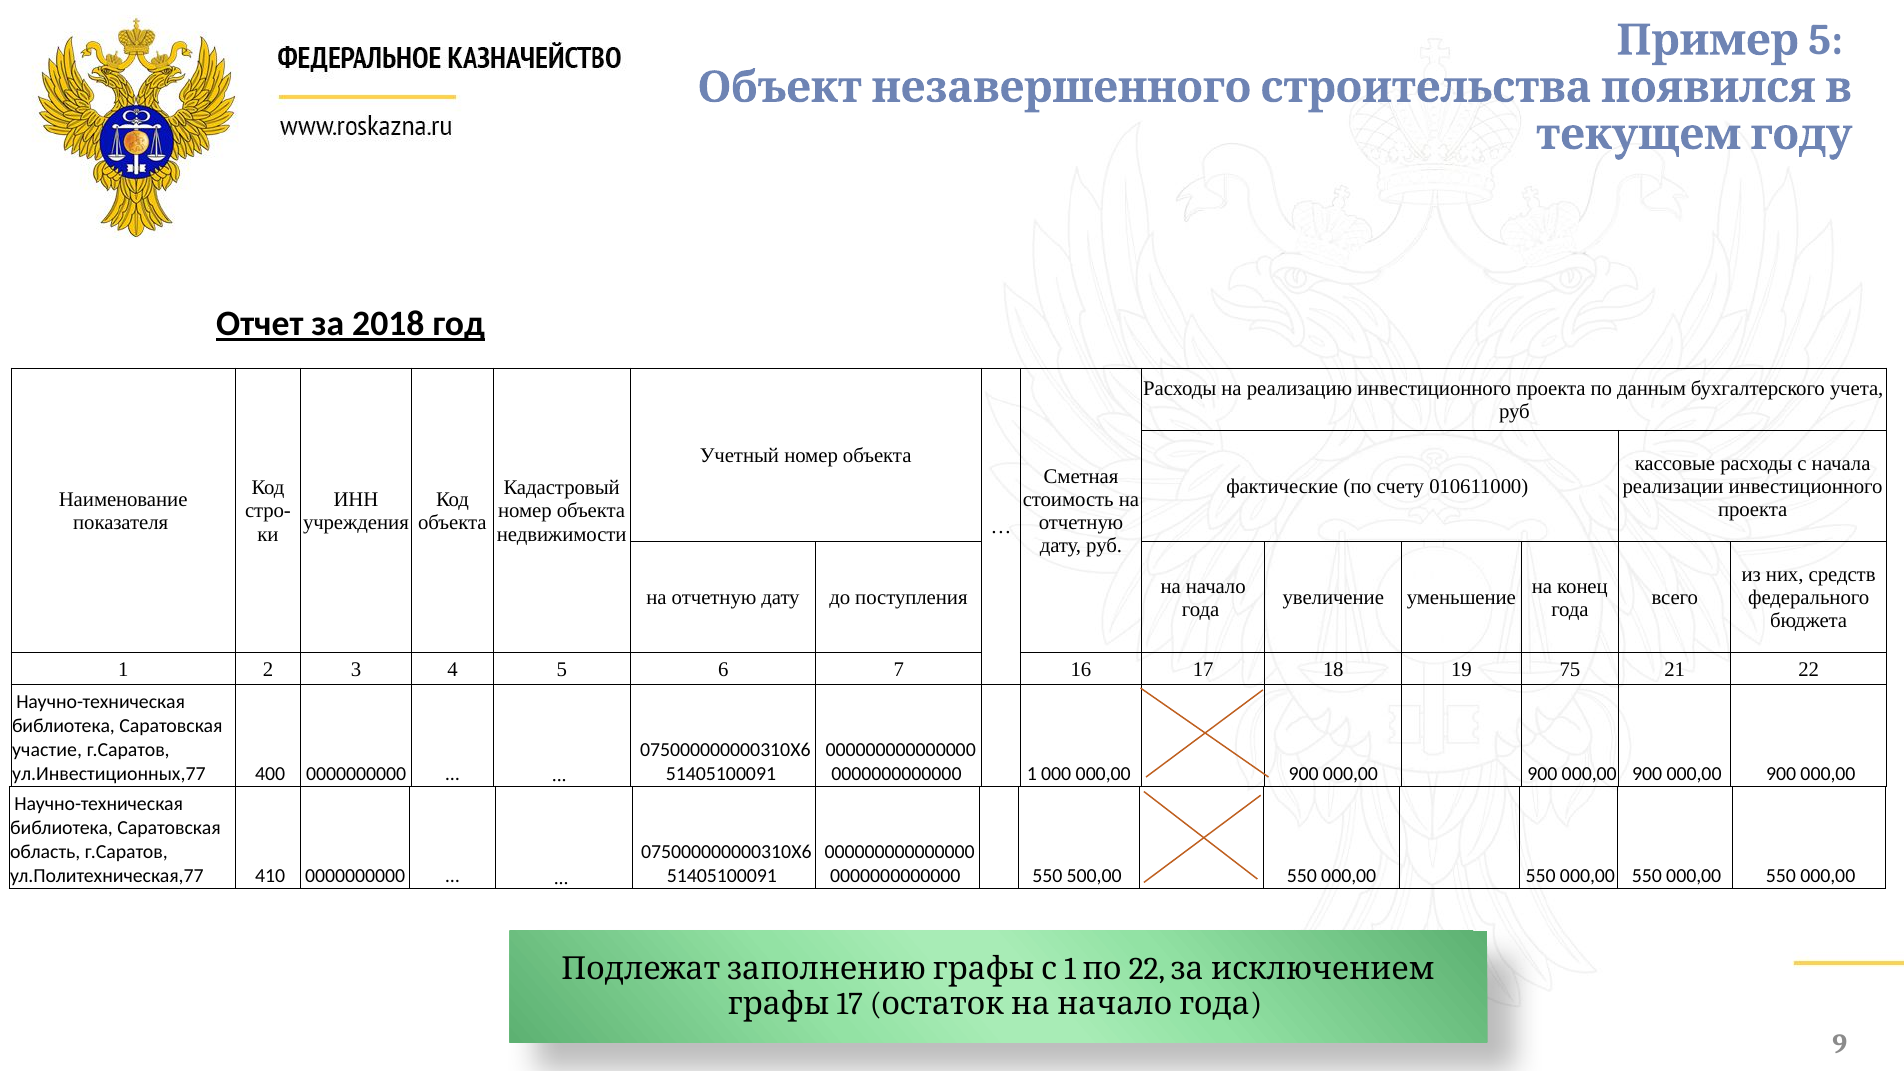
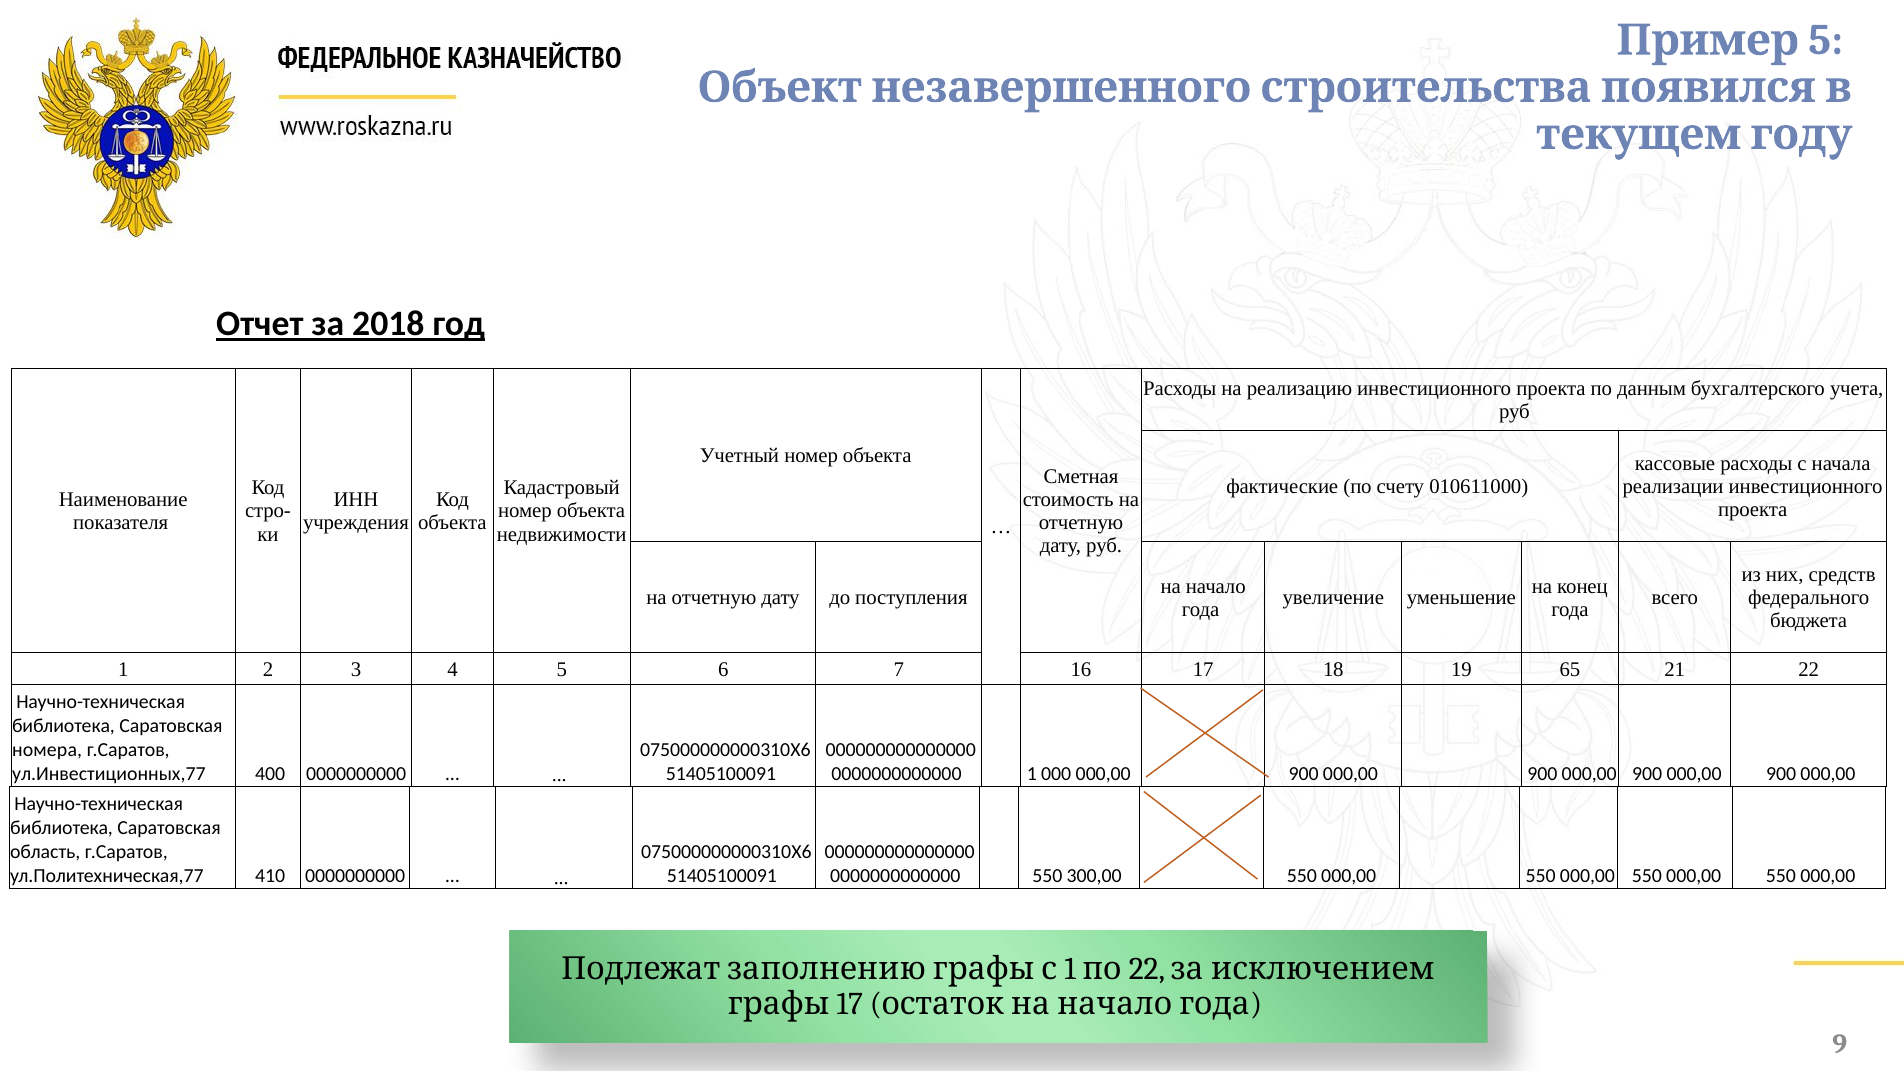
75: 75 -> 65 (1570, 669)
участие: участие -> номера (47, 750)
500,00: 500,00 -> 300,00 (1094, 876)
